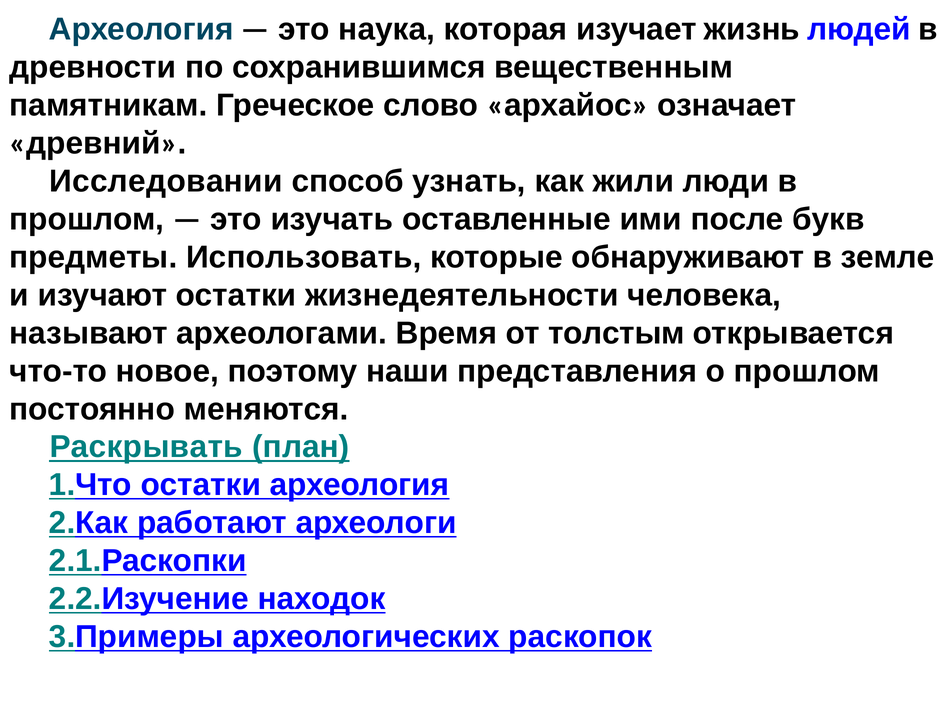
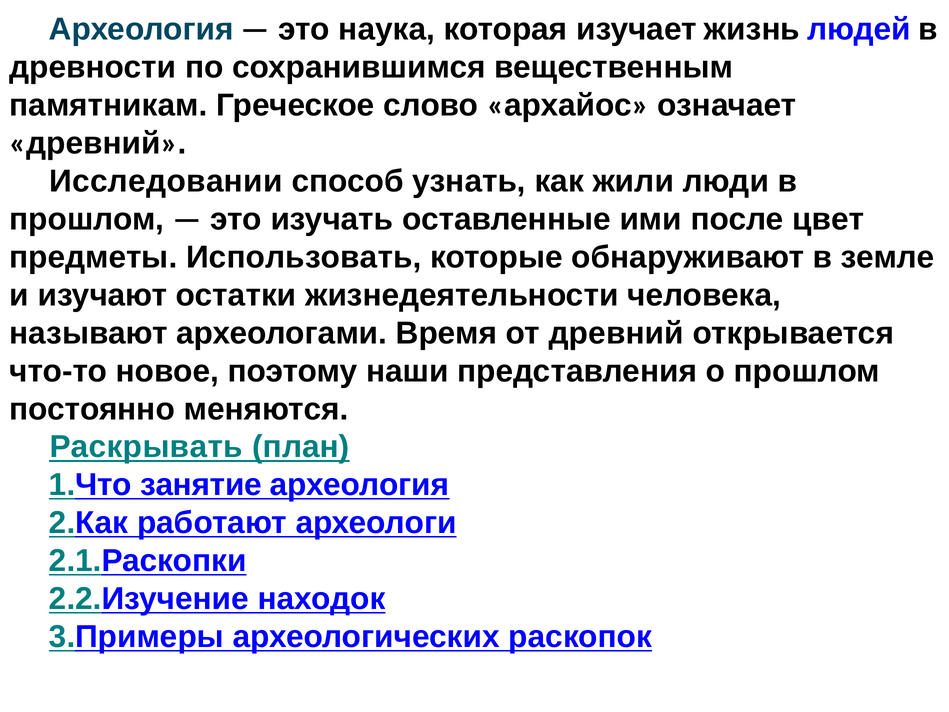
букв: букв -> цвет (828, 219)
от толстым: толстым -> древний (616, 333)
1.Что остатки: остатки -> занятие (201, 485)
